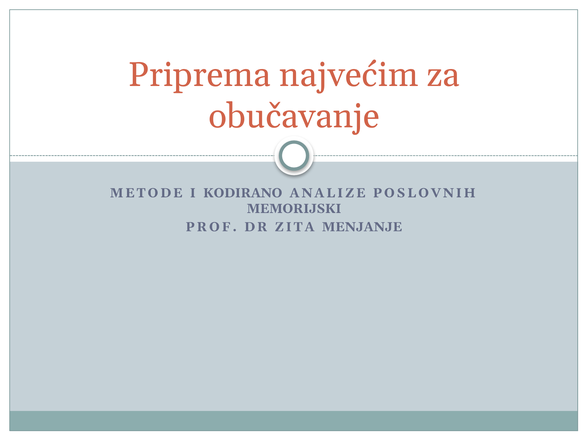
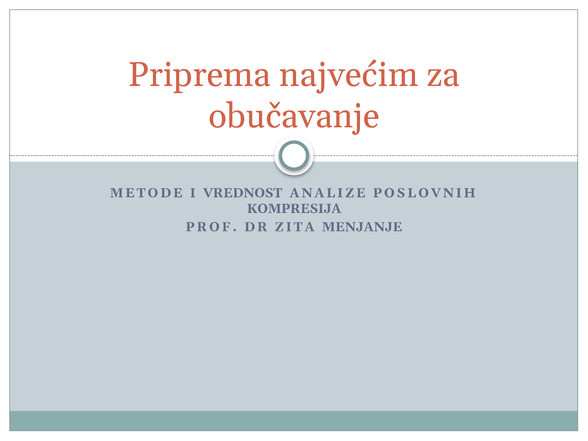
KODIRANO: KODIRANO -> VREDNOST (243, 193)
MEMORIJSKI: MEMORIJSKI -> KOMPRESIJA (294, 209)
